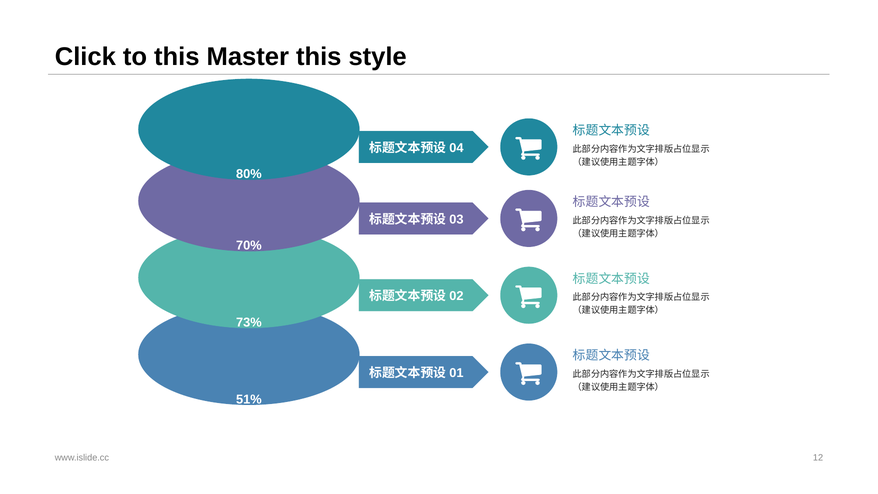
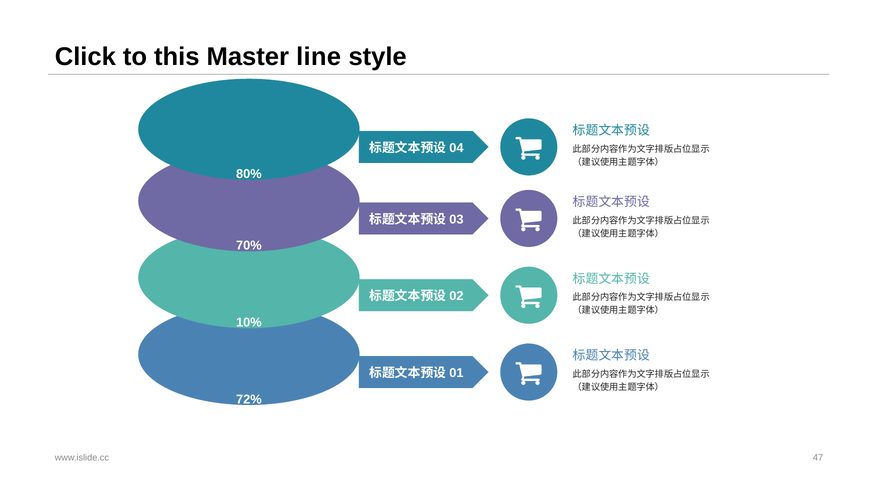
Master this: this -> line (319, 57)
73%: 73% -> 10% (249, 322)
51%: 51% -> 72% (249, 399)
12: 12 -> 47 (818, 457)
